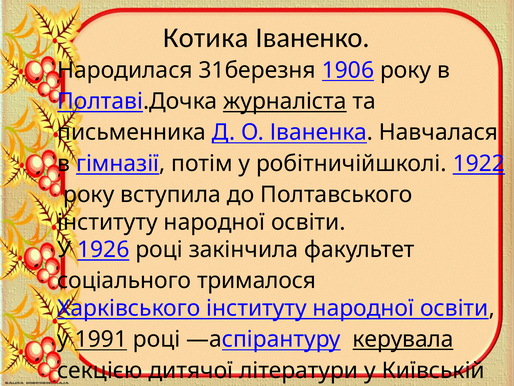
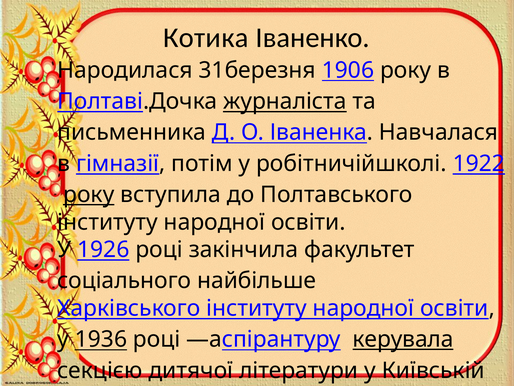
року underline: none -> present (89, 194)
трималося: трималося -> найбільше (257, 280)
1991: 1991 -> 1936 (101, 339)
